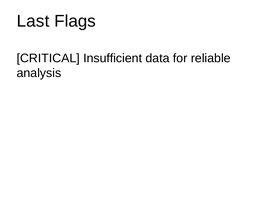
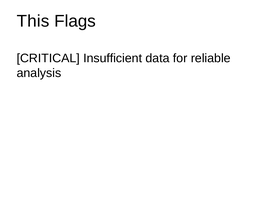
Last: Last -> This (33, 21)
